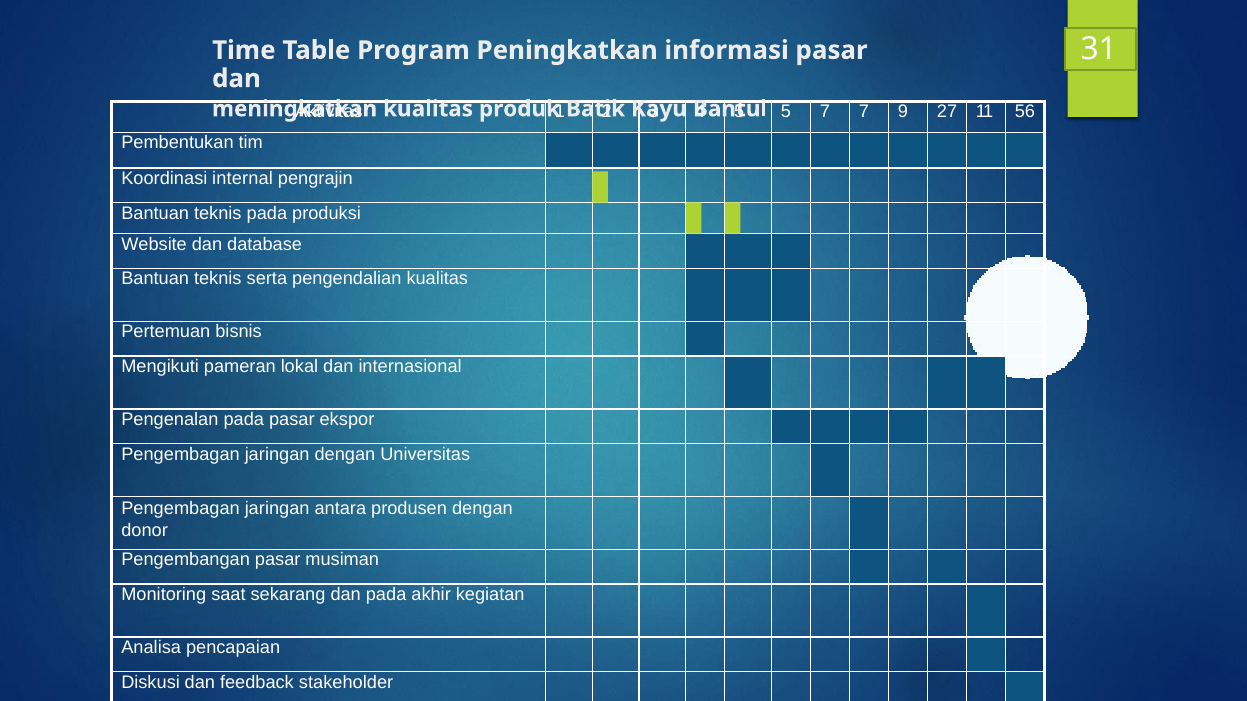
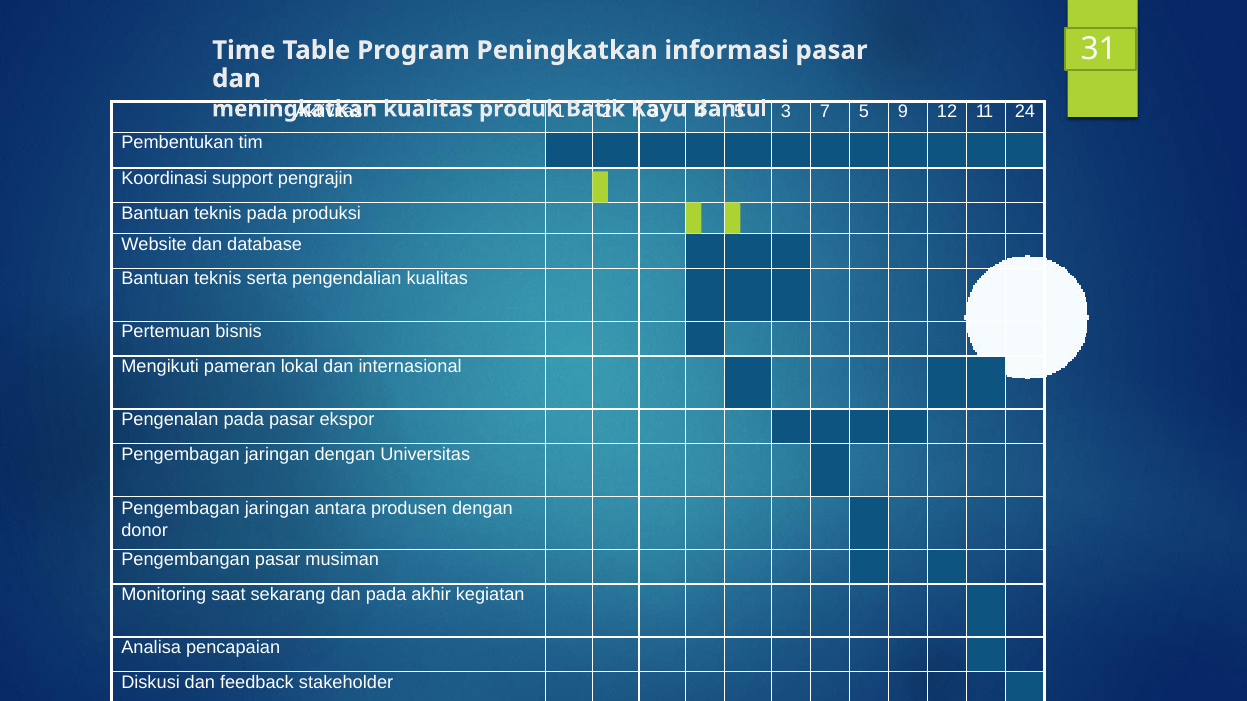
5: 5 -> 3 (786, 112)
7 7: 7 -> 5 (864, 112)
27: 27 -> 12 (947, 112)
56: 56 -> 24 (1025, 112)
internal: internal -> support (243, 179)
